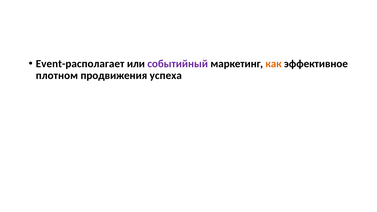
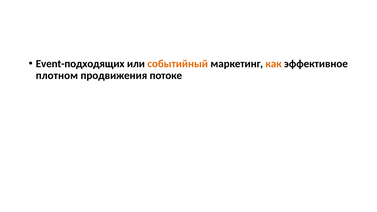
Event-располагает: Event-располагает -> Event-подходящих (80, 64)
событийный colour: purple -> orange (178, 64)
успеха: успеха -> потоке (166, 76)
